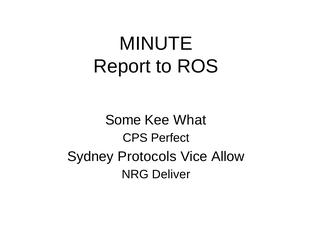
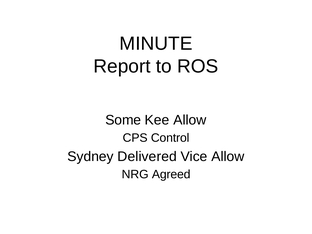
Kee What: What -> Allow (190, 120)
Perfect: Perfect -> Control (170, 138)
Protocols: Protocols -> Delivered (147, 156)
Deliver: Deliver -> Agreed (171, 174)
